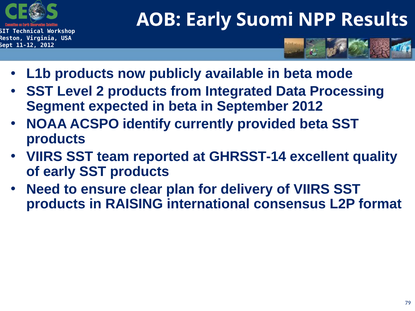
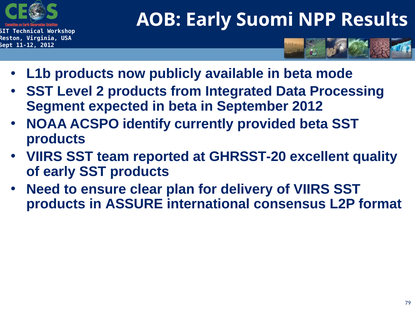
GHRSST-14: GHRSST-14 -> GHRSST-20 (248, 157)
RAISING: RAISING -> ASSURE (134, 204)
